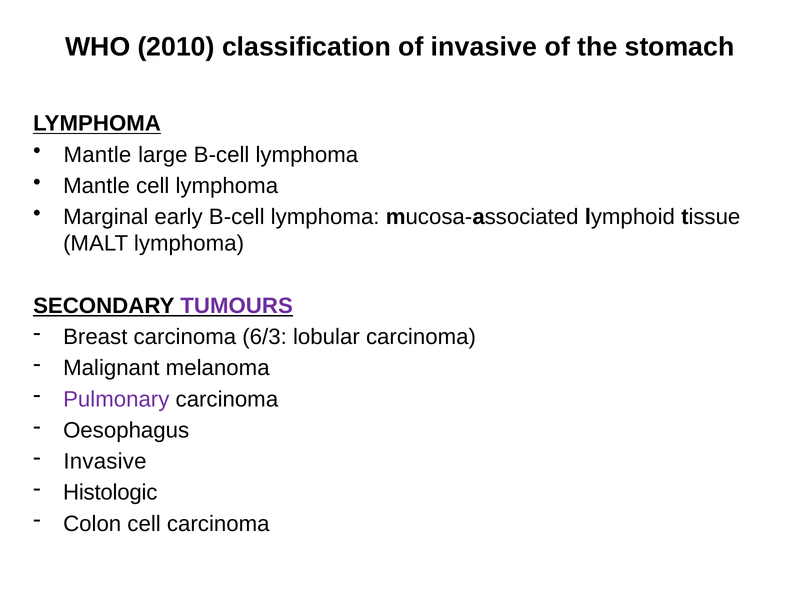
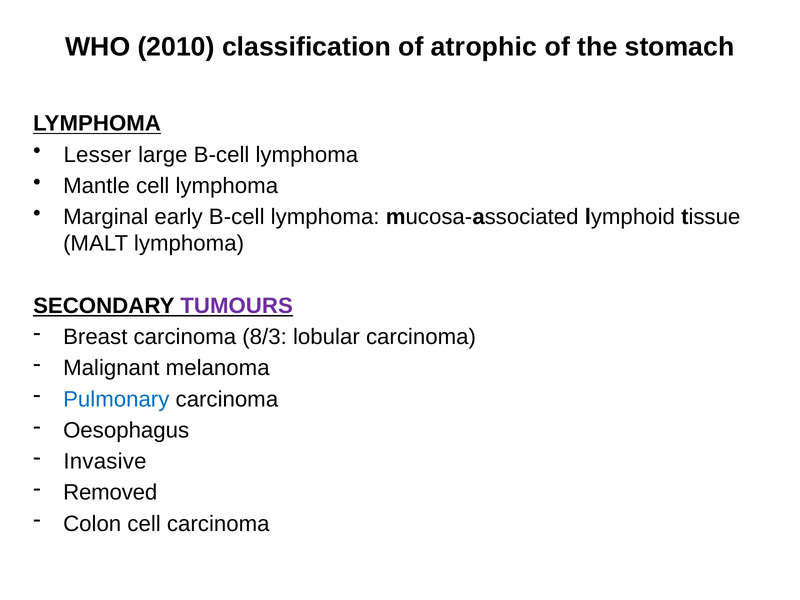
of invasive: invasive -> atrophic (484, 47)
Mantle: Mantle -> Lesser (97, 155)
6/3: 6/3 -> 8/3 (265, 337)
Pulmonary colour: purple -> blue (116, 399)
Histologic: Histologic -> Removed (110, 493)
